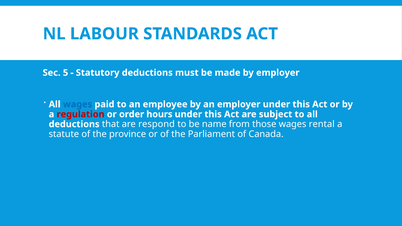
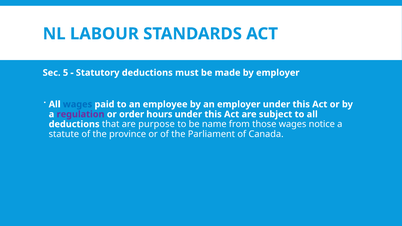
regulation colour: red -> purple (81, 114)
respond: respond -> purpose (157, 124)
rental: rental -> notice (322, 124)
